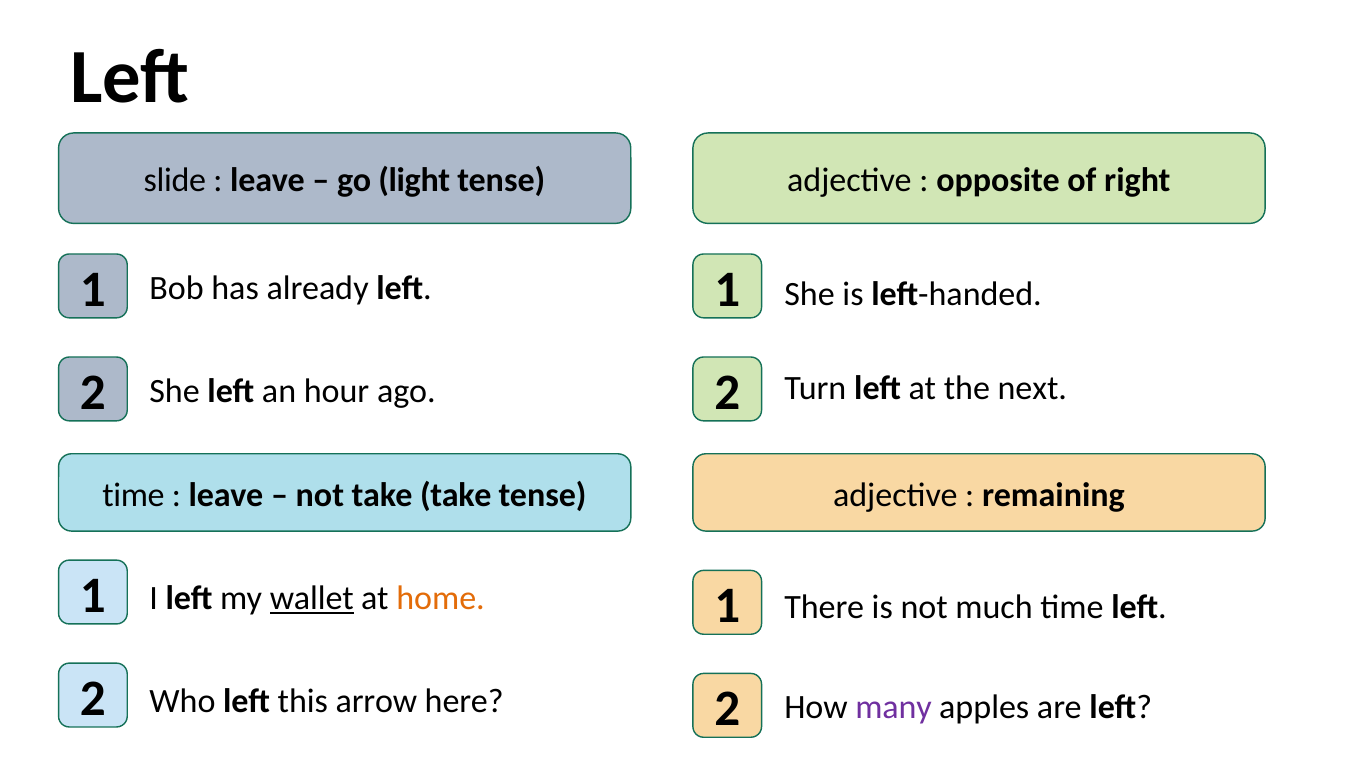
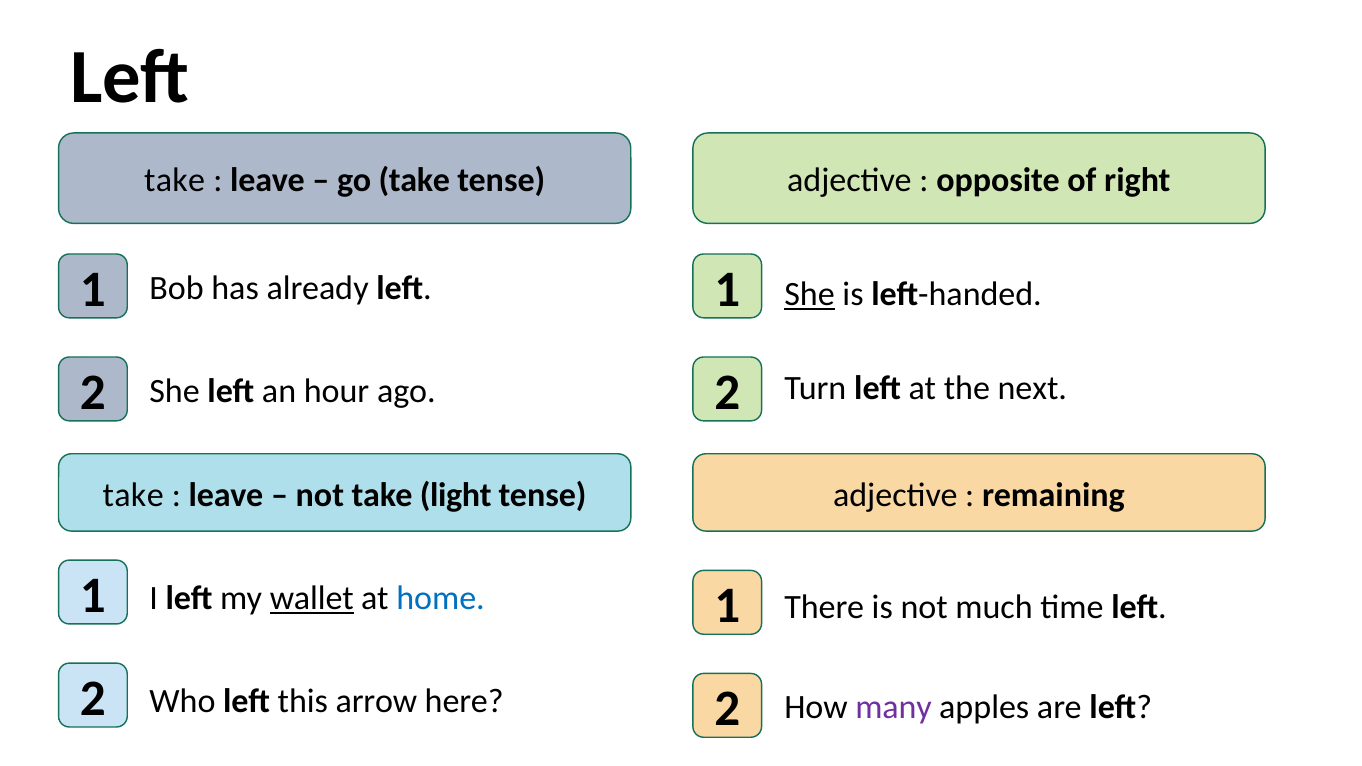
slide: slide -> take (175, 181)
go light: light -> take (414, 181)
She underline: none -> present (810, 294)
time: time -> take (133, 495)
take take: take -> light (456, 495)
home colour: orange -> blue (441, 598)
